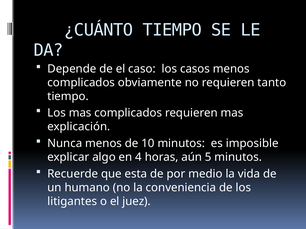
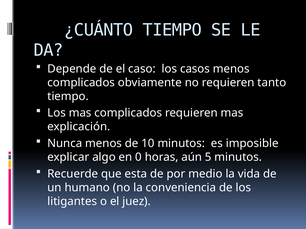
4: 4 -> 0 (139, 158)
